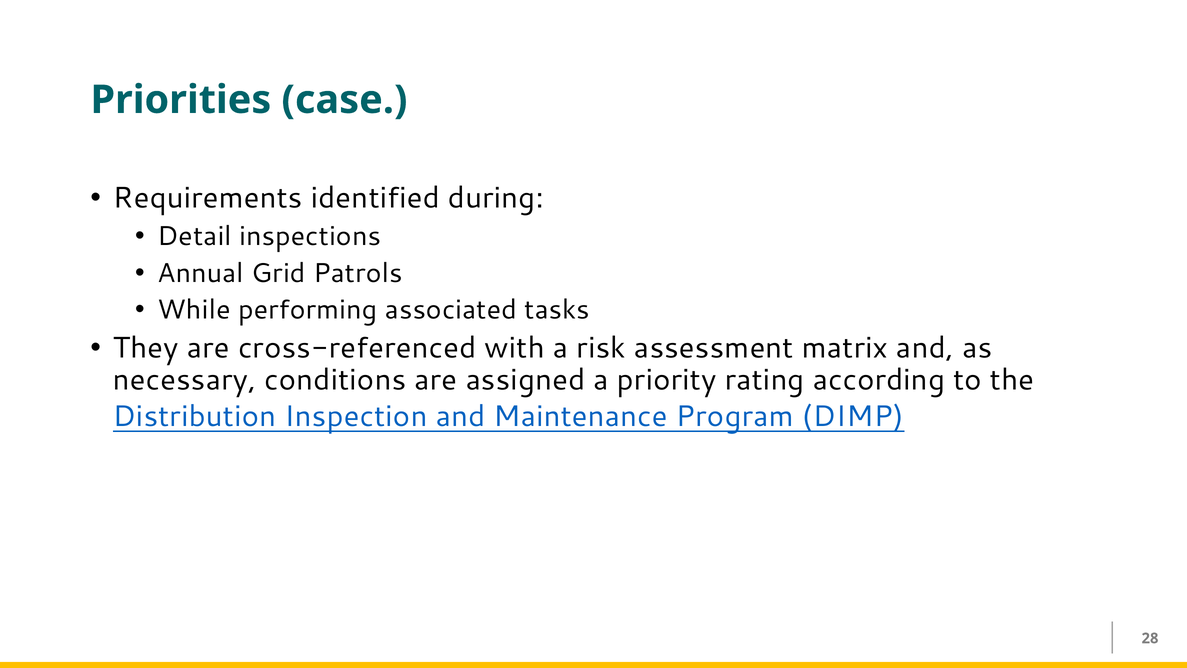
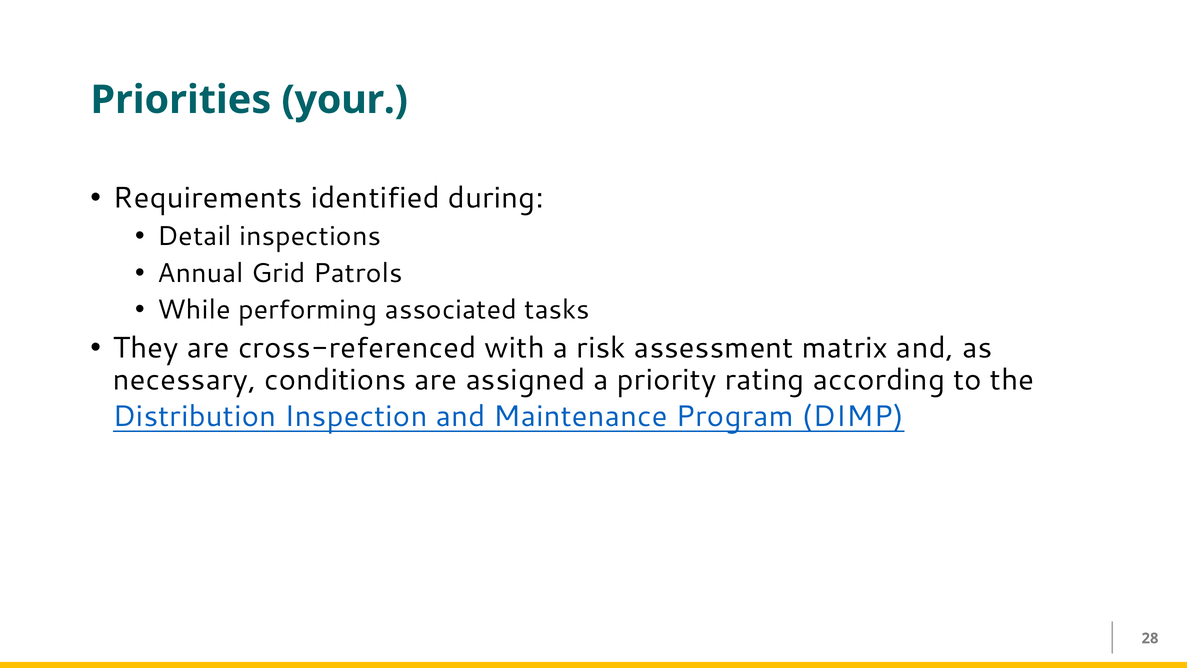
case: case -> your (345, 100)
